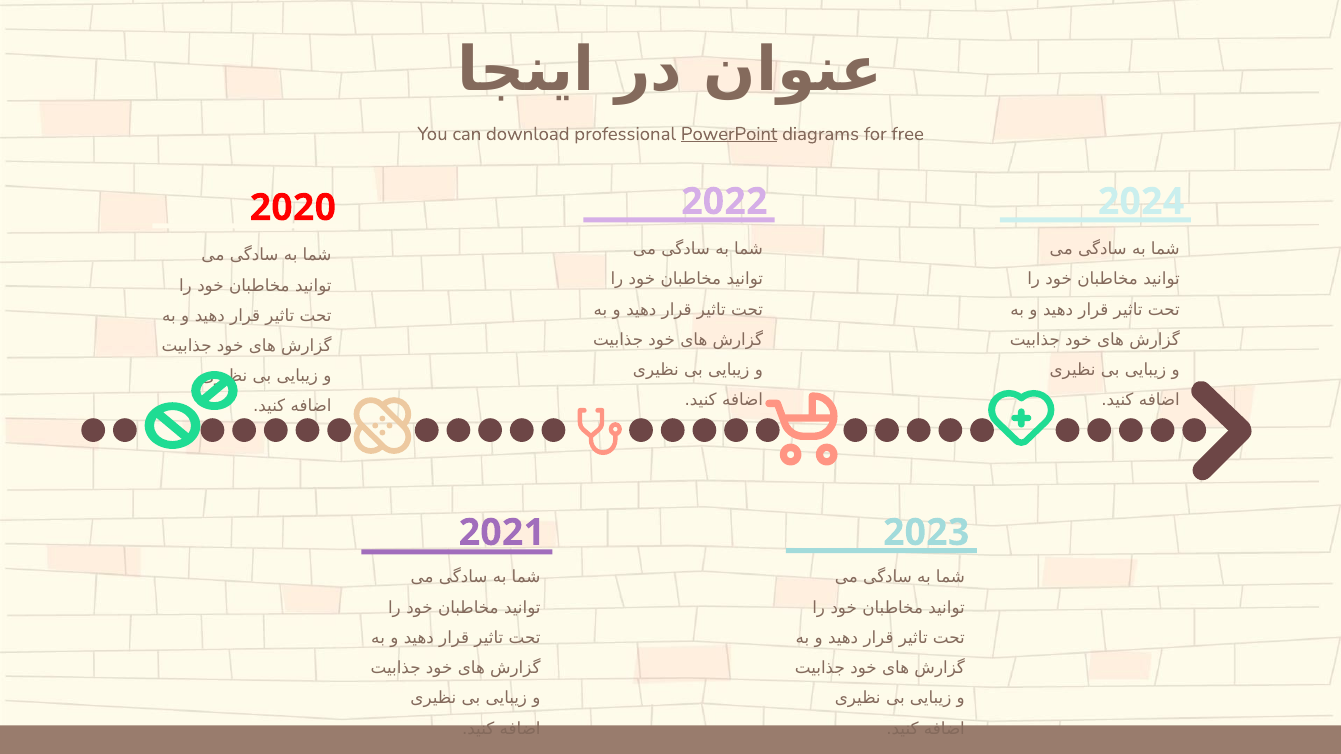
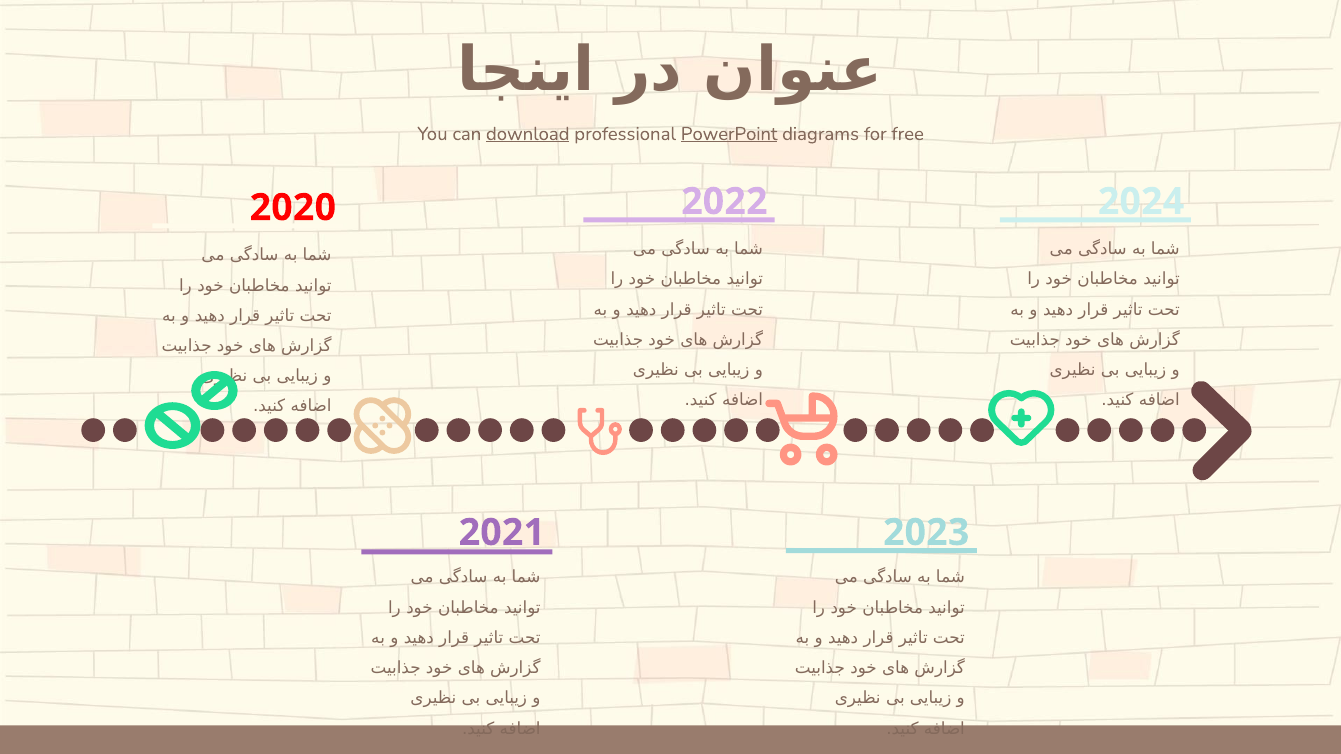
download underline: none -> present (528, 134)
